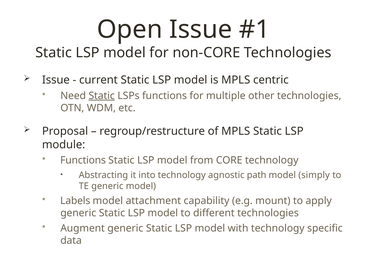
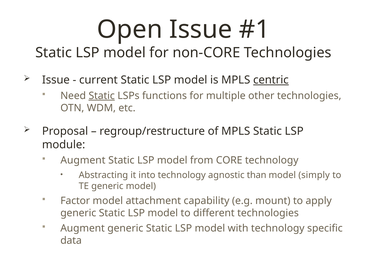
centric underline: none -> present (271, 80)
Functions: Functions -> Augment (83, 161)
path: path -> than (257, 175)
Labels: Labels -> Factor (75, 201)
